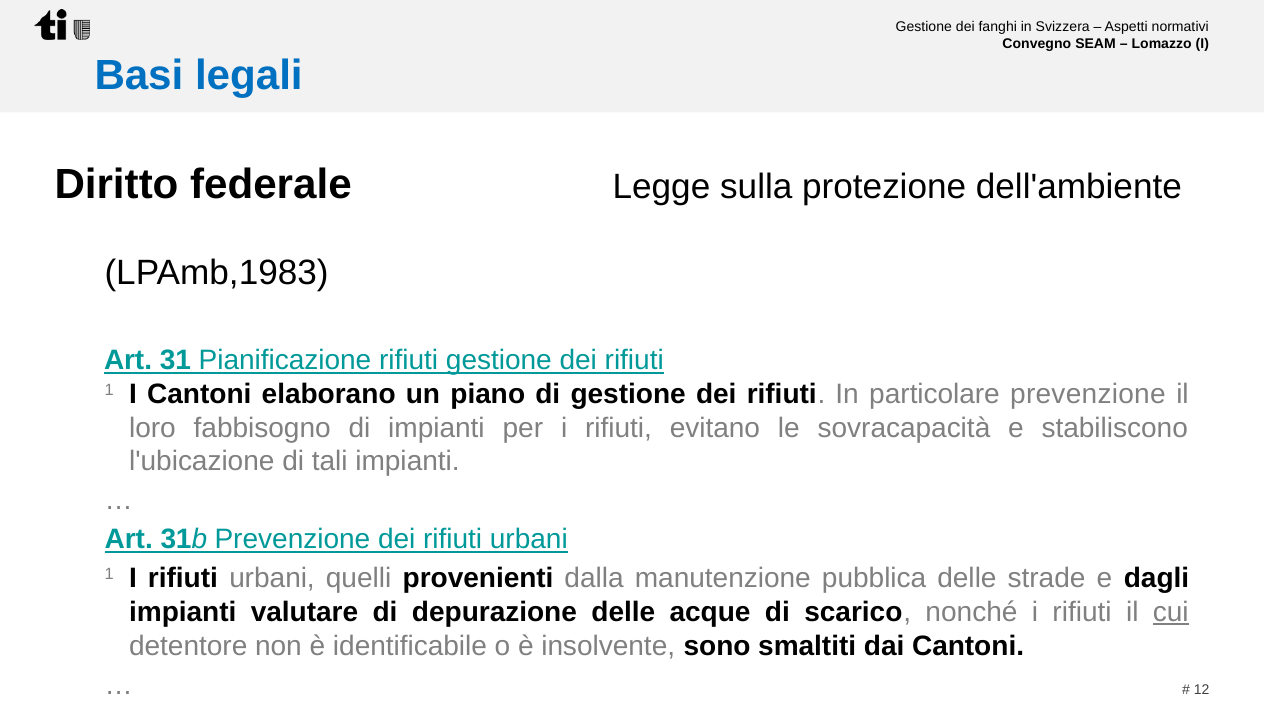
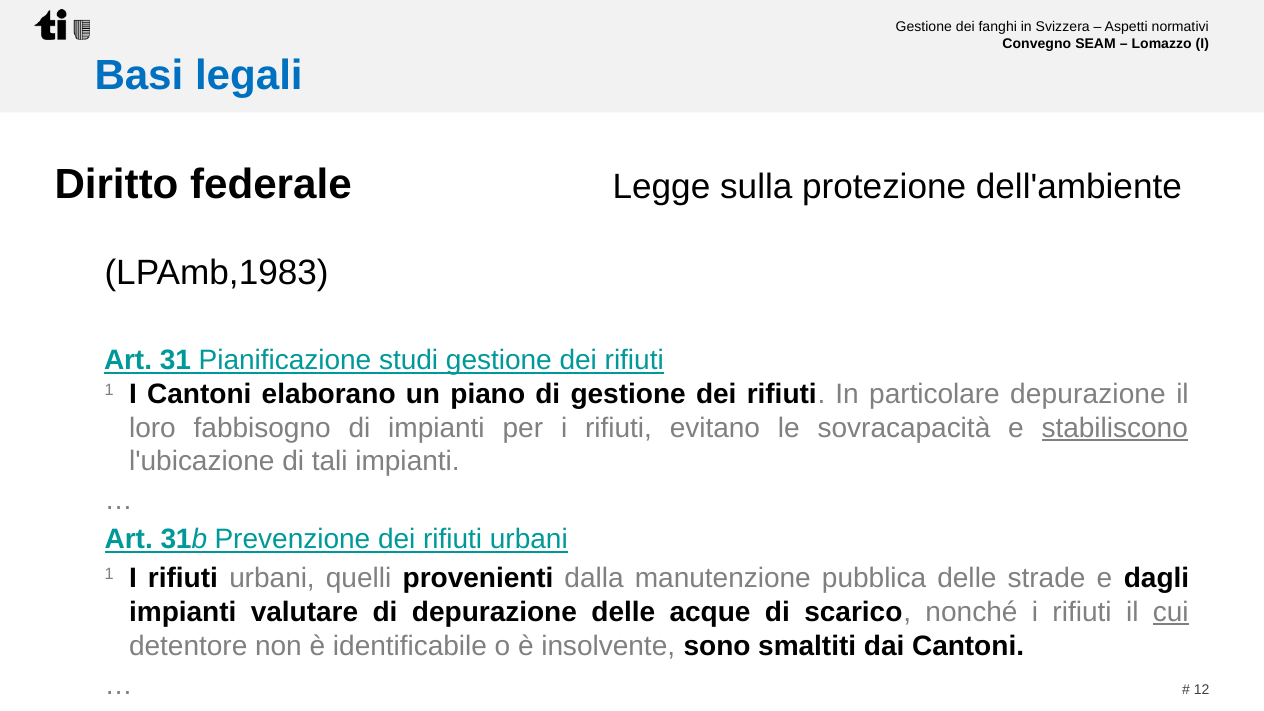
Pianificazione rifiuti: rifiuti -> studi (409, 361)
particolare prevenzione: prevenzione -> depurazione (1088, 394)
stabiliscono underline: none -> present (1115, 428)
